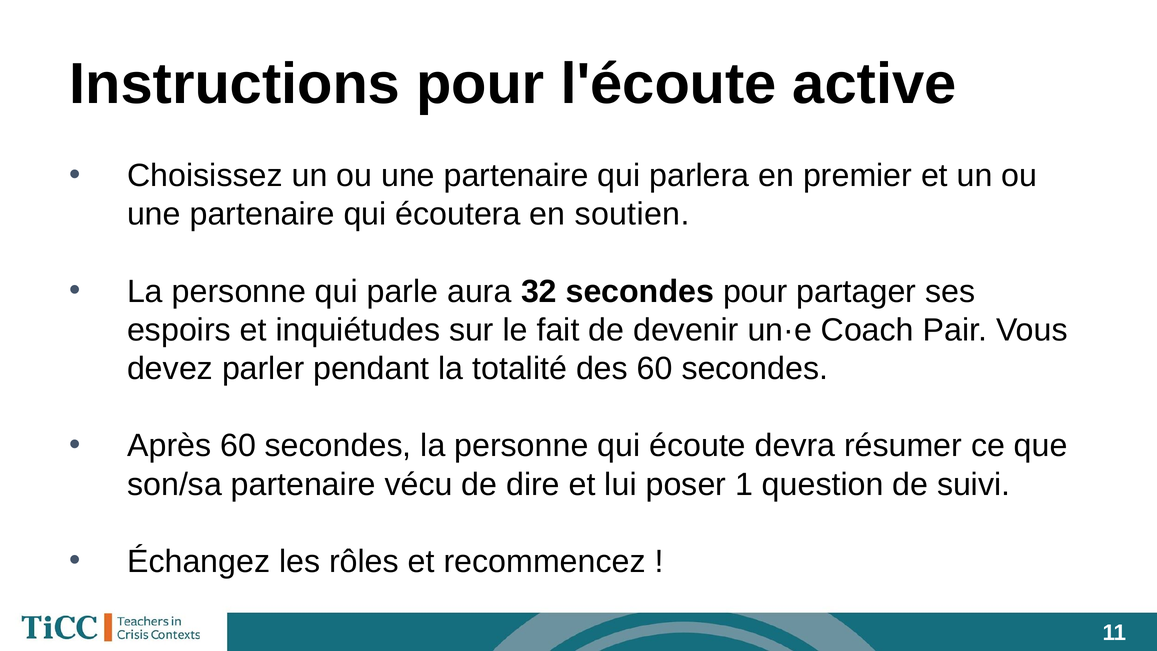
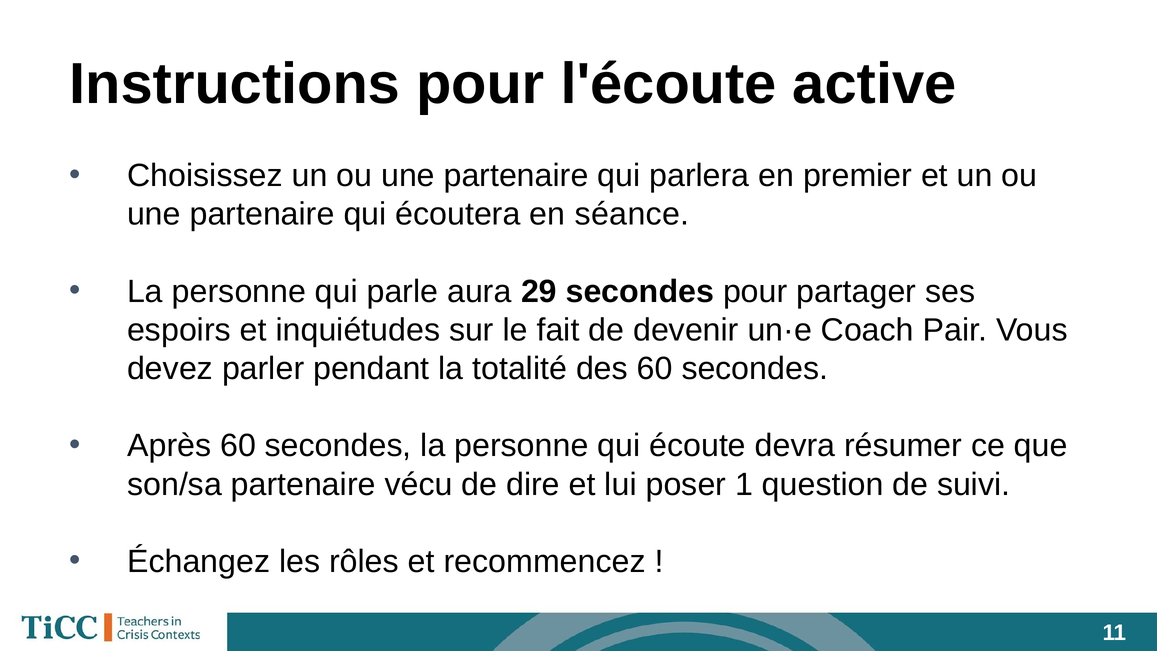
soutien: soutien -> séance (632, 214)
32: 32 -> 29 (539, 291)
